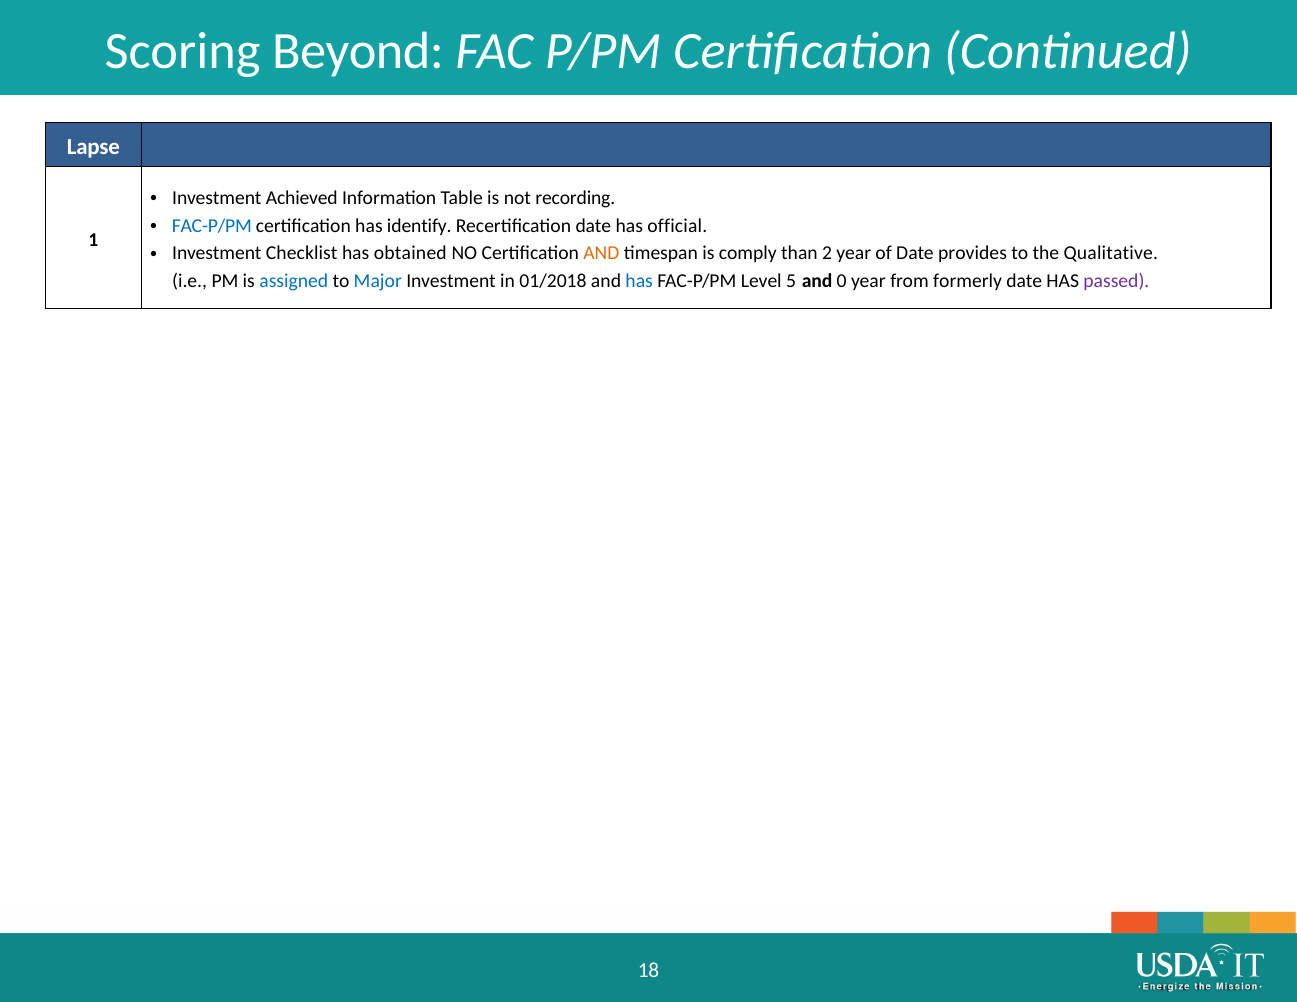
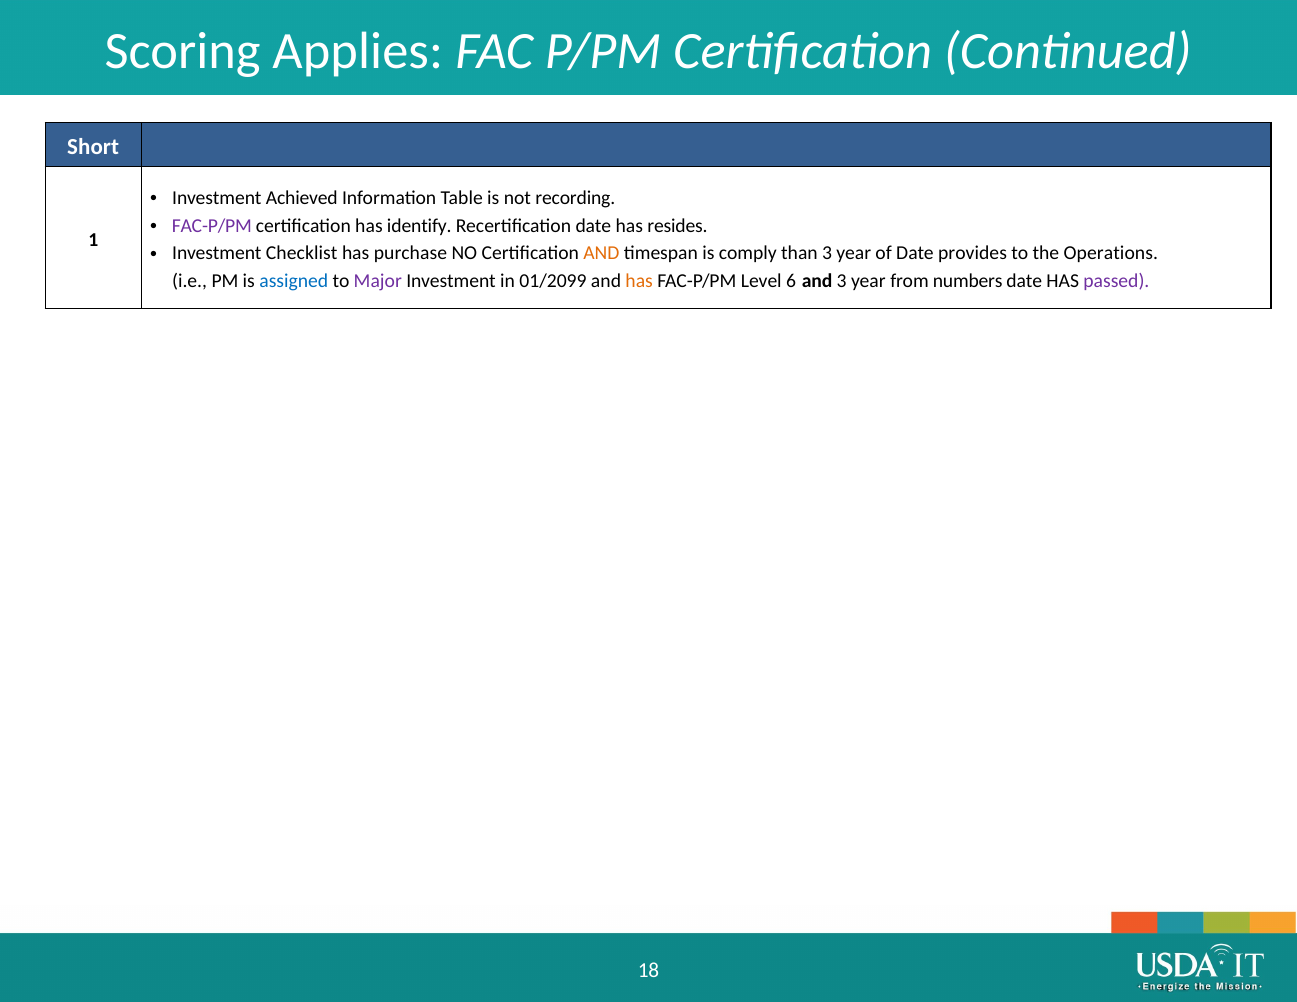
Beyond: Beyond -> Applies (358, 51)
Lapse: Lapse -> Short (93, 147)
FAC-P/PM colour: blue -> purple (212, 226)
official: official -> resides (678, 226)
obtained: obtained -> purchase (410, 254)
than 2: 2 -> 3 (827, 254)
Qualitative: Qualitative -> Operations (1111, 254)
Major colour: blue -> purple (378, 281)
01/2018: 01/2018 -> 01/2099 (553, 281)
has colour: blue -> orange (639, 281)
5: 5 -> 6 (791, 281)
and 0: 0 -> 3 (842, 281)
formerly: formerly -> numbers (968, 281)
